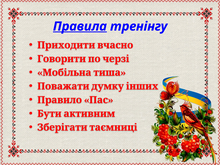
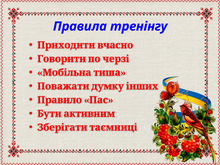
Правила underline: present -> none (80, 26)
